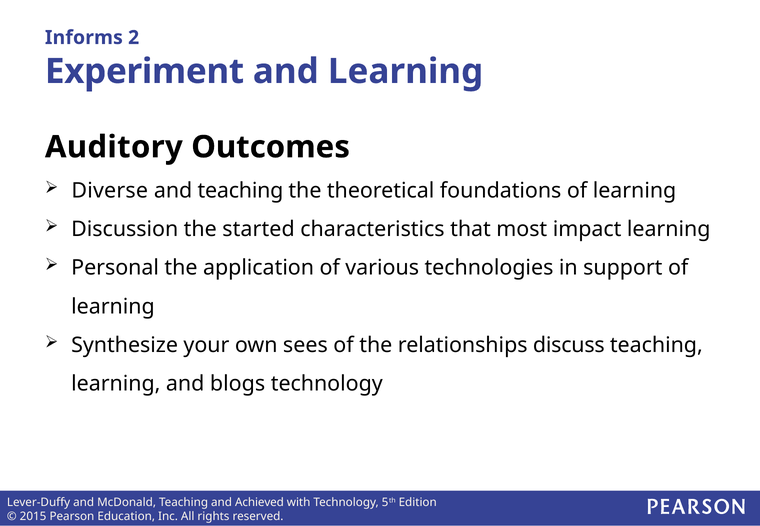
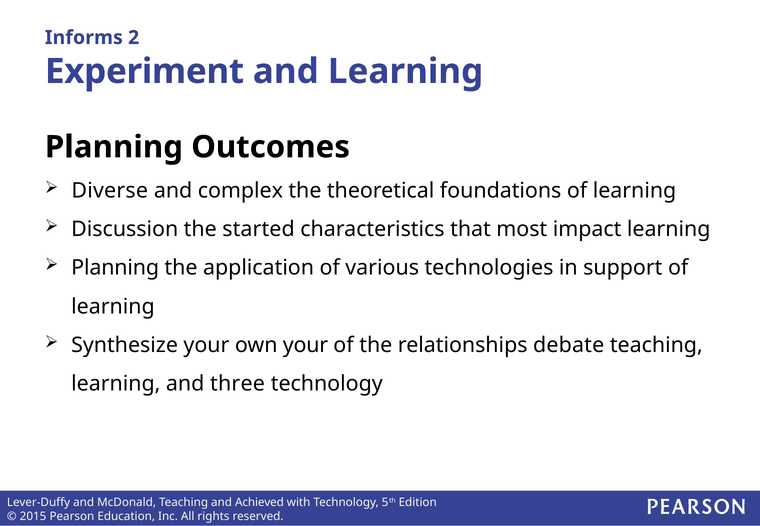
Auditory: Auditory -> Planning (114, 147)
and teaching: teaching -> complex (240, 191)
Personal: Personal -> Planning (115, 268)
own sees: sees -> your (306, 345)
discuss: discuss -> debate (569, 345)
blogs: blogs -> three (237, 384)
